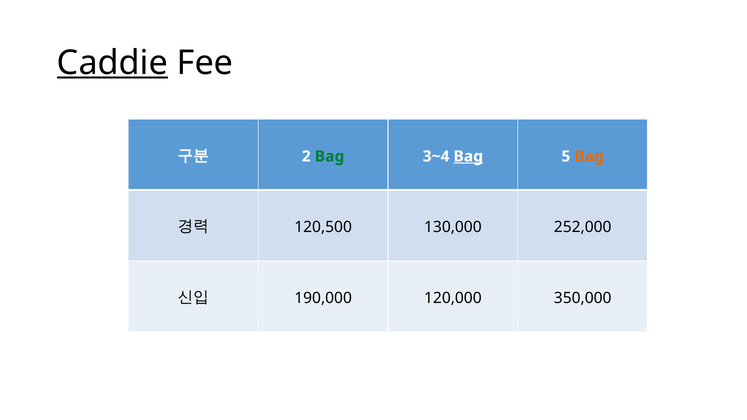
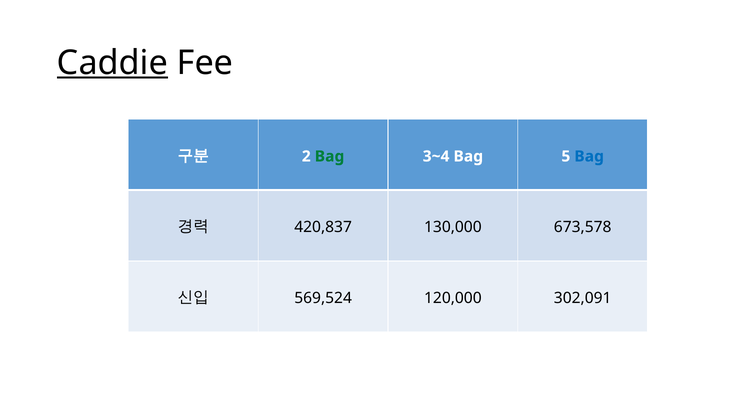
Bag underline: present -> none (468, 156)
Bag colour: orange -> blue (589, 156)
120,500: 120,500 -> 420,837 (323, 227)
252,000: 252,000 -> 673,578 (583, 227)
190,000: 190,000 -> 569,524 (323, 298)
350,000: 350,000 -> 302,091 (583, 298)
